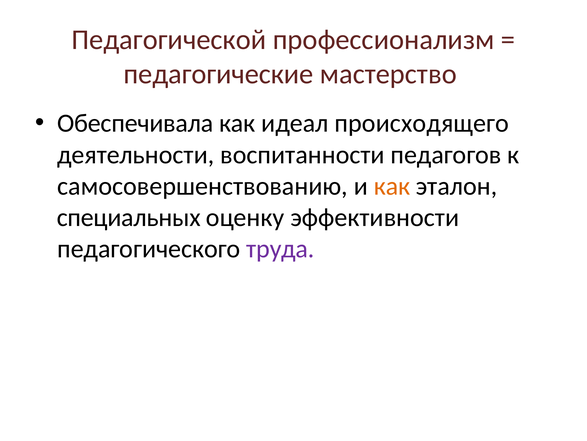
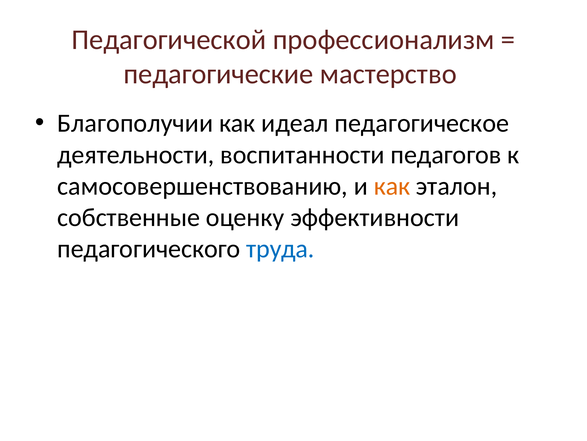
Обеспечивала: Обеспечивала -> Благополучии (135, 123)
происходящего: происходящего -> педагогическое (422, 123)
специальных: специальных -> собственные (129, 217)
труда colour: purple -> blue (280, 248)
